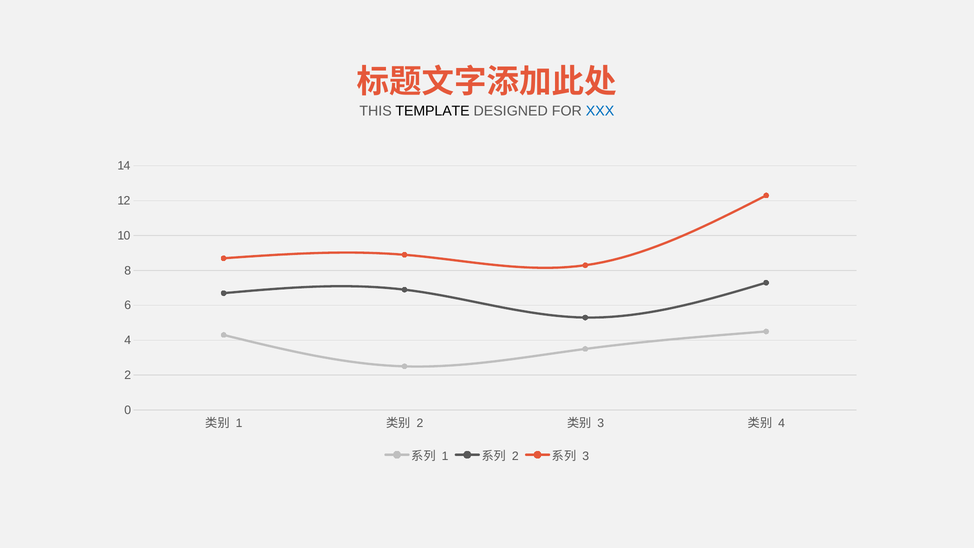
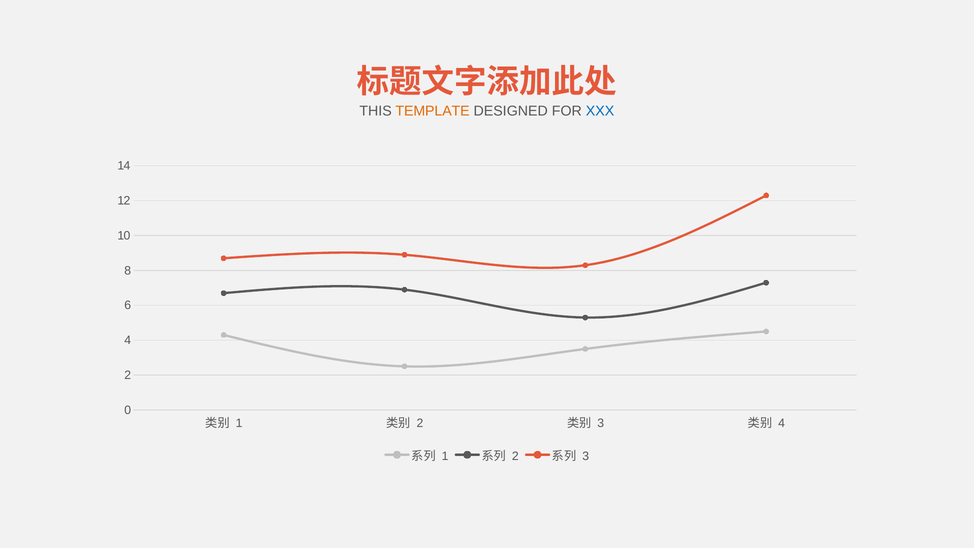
TEMPLATE colour: black -> orange (433, 111)
